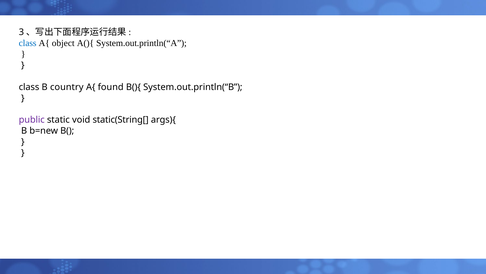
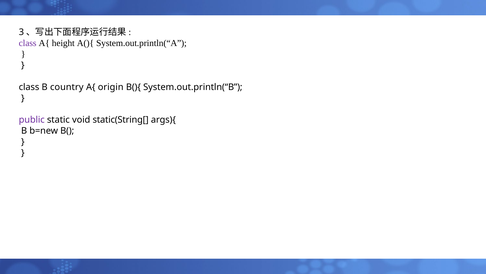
class colour: blue -> purple (28, 43)
object: object -> height (63, 43)
found: found -> origin (111, 87)
